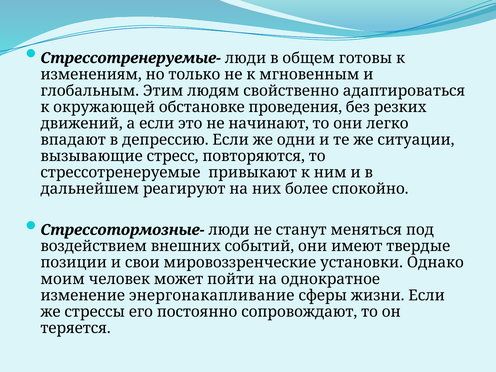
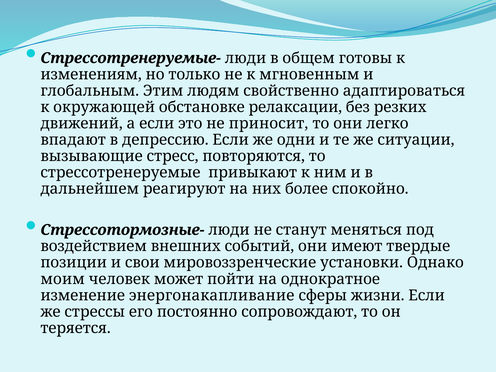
проведения: проведения -> релаксации (295, 107)
начинают: начинают -> приносит (269, 124)
